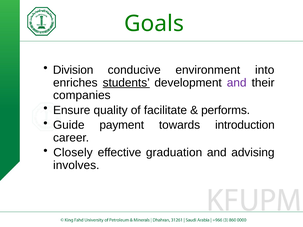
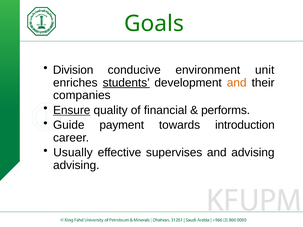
into: into -> unit (265, 70)
and colour: purple -> orange (237, 83)
Ensure underline: none -> present (72, 110)
facilitate: facilitate -> financial (165, 110)
Closely: Closely -> Usually (73, 153)
graduation: graduation -> supervises (174, 153)
involves: involves -> advising (76, 165)
